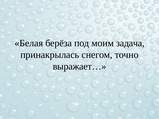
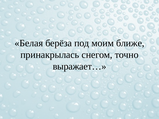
задача: задача -> ближе (130, 43)
